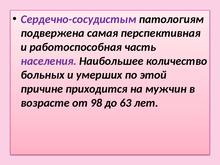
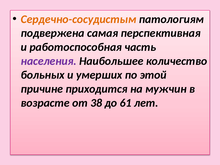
Сердечно-сосудистым colour: purple -> orange (79, 19)
98: 98 -> 38 (96, 103)
63: 63 -> 61 (126, 103)
